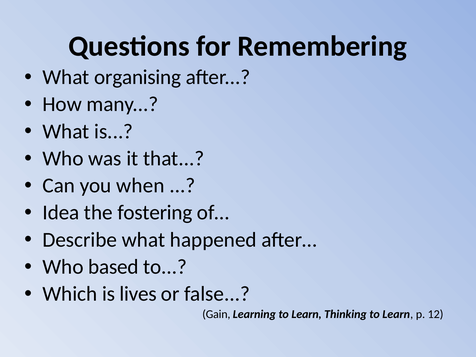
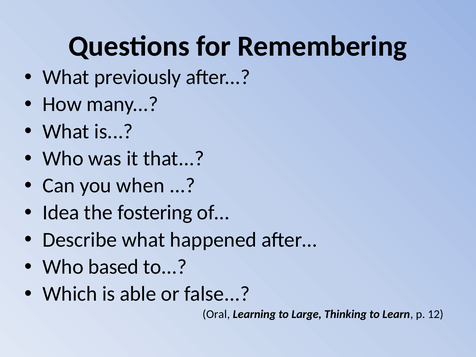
organising: organising -> previously (138, 77)
lives: lives -> able (138, 294)
Gain: Gain -> Oral (216, 314)
Learning to Learn: Learn -> Large (307, 314)
